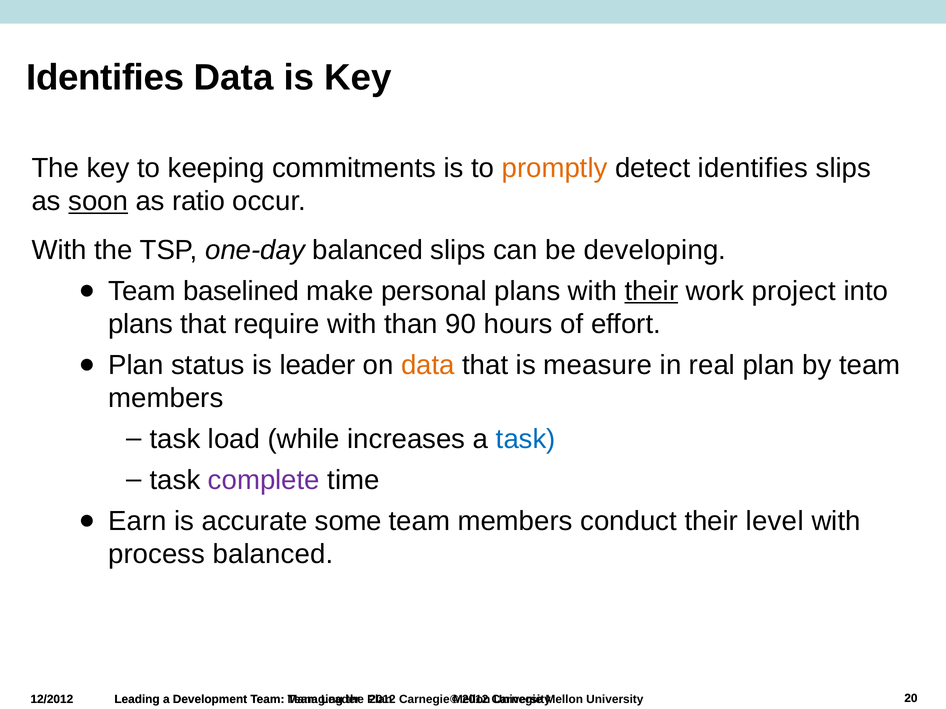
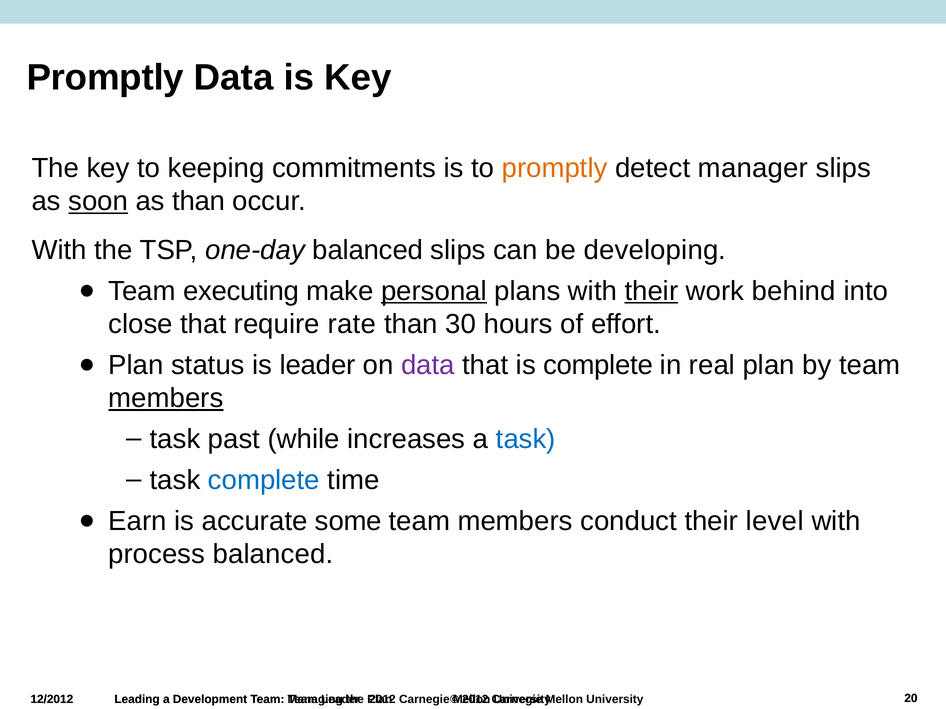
Identifies: Identifies -> Promptly (105, 78)
detect identifies: identifies -> manager (753, 168)
as ratio: ratio -> than (199, 201)
baselined: baselined -> executing (241, 291)
personal underline: none -> present (434, 291)
project: project -> behind (794, 291)
plans: plans -> close (141, 324)
require with: with -> rate (352, 324)
90: 90 -> 30 (461, 324)
data colour: orange -> purple (428, 365)
is measure: measure -> complete (598, 365)
members underline: none -> present (166, 398)
load: load -> past (234, 439)
complete colour: purple -> blue (264, 481)
